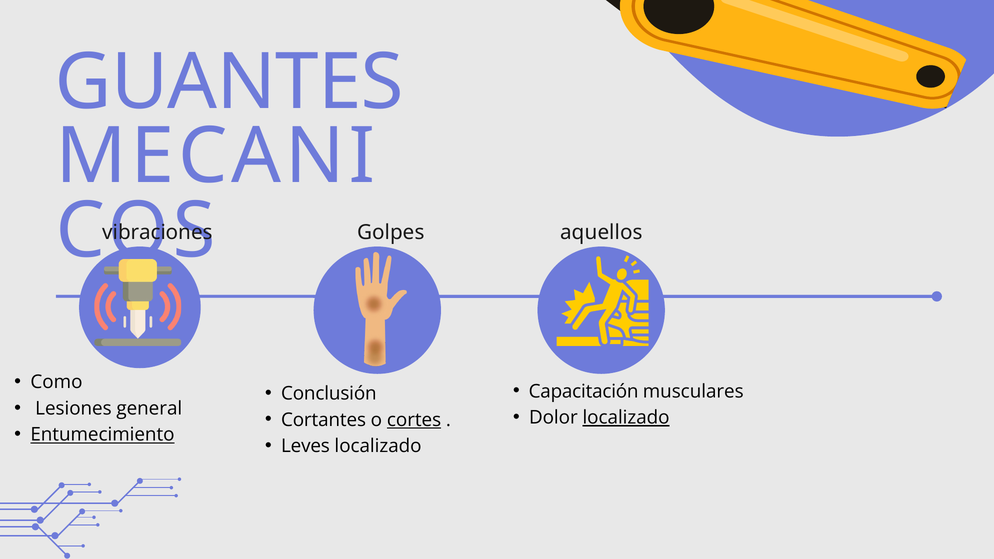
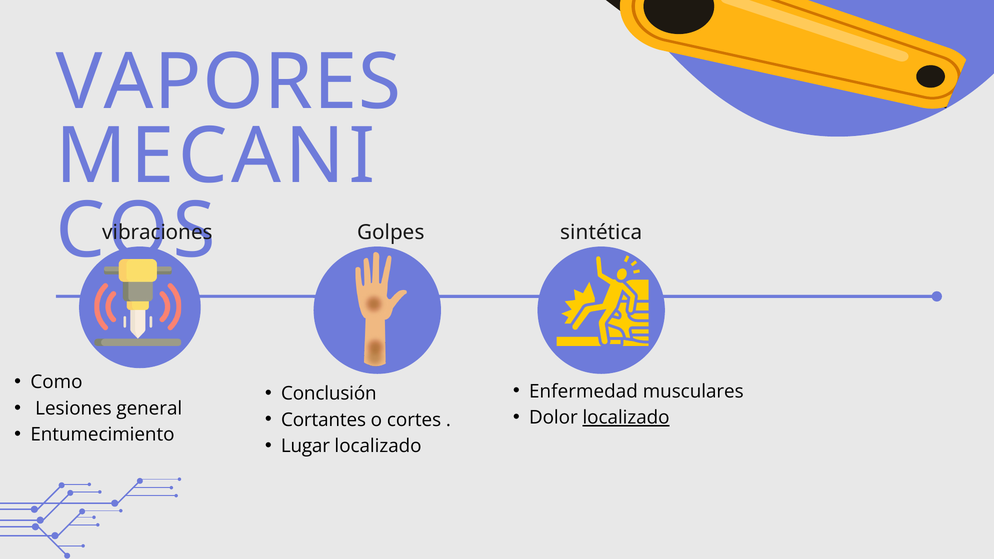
GUANTES: GUANTES -> VAPORES (229, 82)
aquellos: aquellos -> sintética (601, 232)
Capacitación: Capacitación -> Enfermedad (583, 391)
cortes underline: present -> none (414, 420)
Entumecimiento underline: present -> none (102, 435)
Leves: Leves -> Lugar (305, 446)
